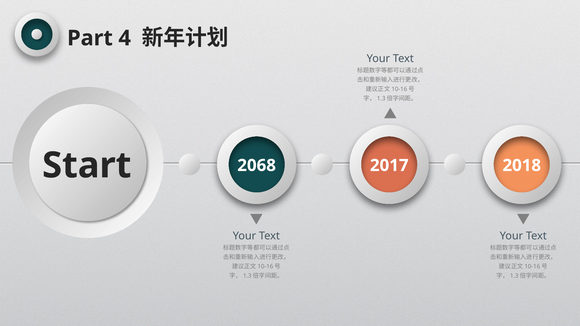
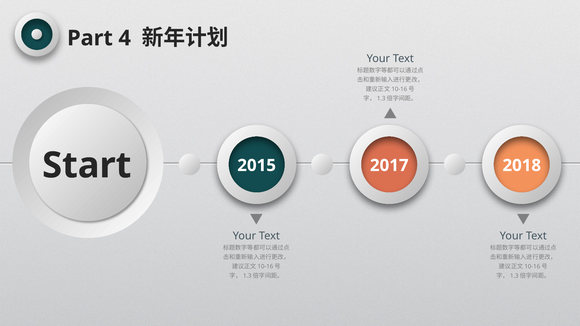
2068: 2068 -> 2015 (257, 166)
